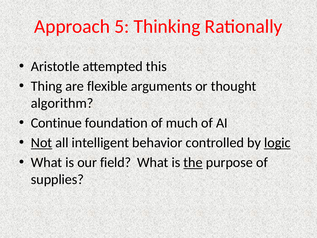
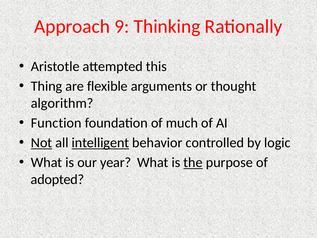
5: 5 -> 9 (122, 26)
Continue: Continue -> Function (56, 123)
intelligent underline: none -> present (100, 143)
logic underline: present -> none (277, 143)
field: field -> year (116, 162)
supplies: supplies -> adopted (57, 179)
